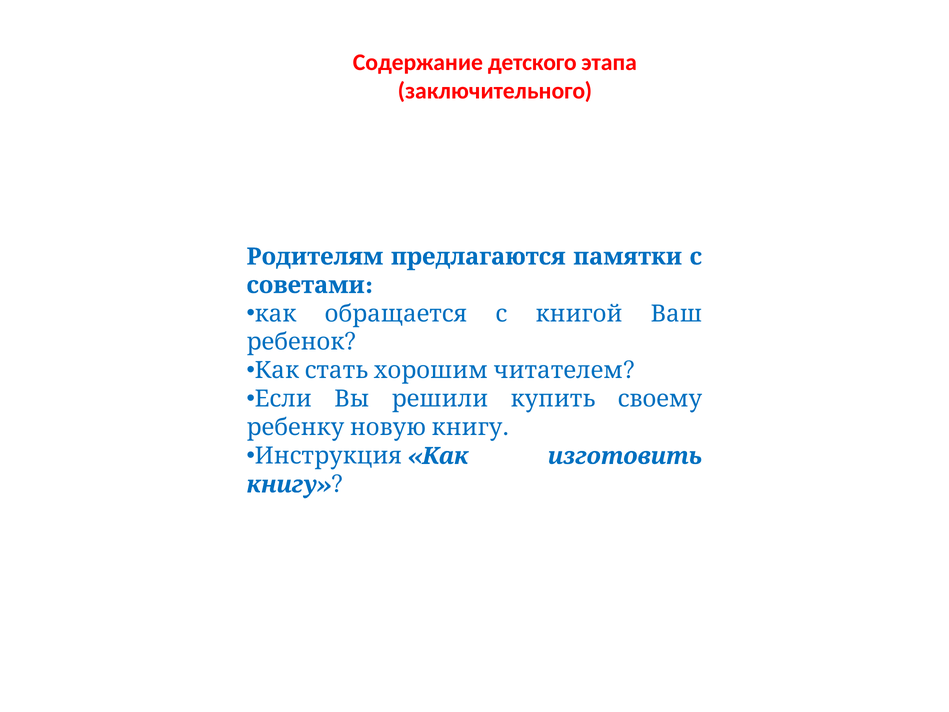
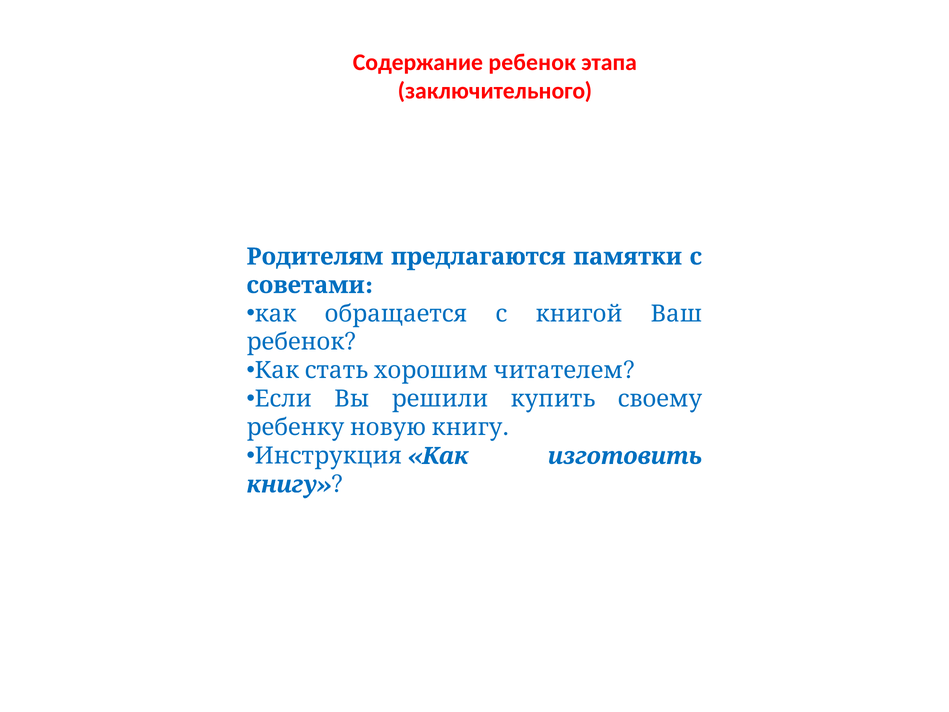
Содержание детского: детского -> ребенок (532, 63)
